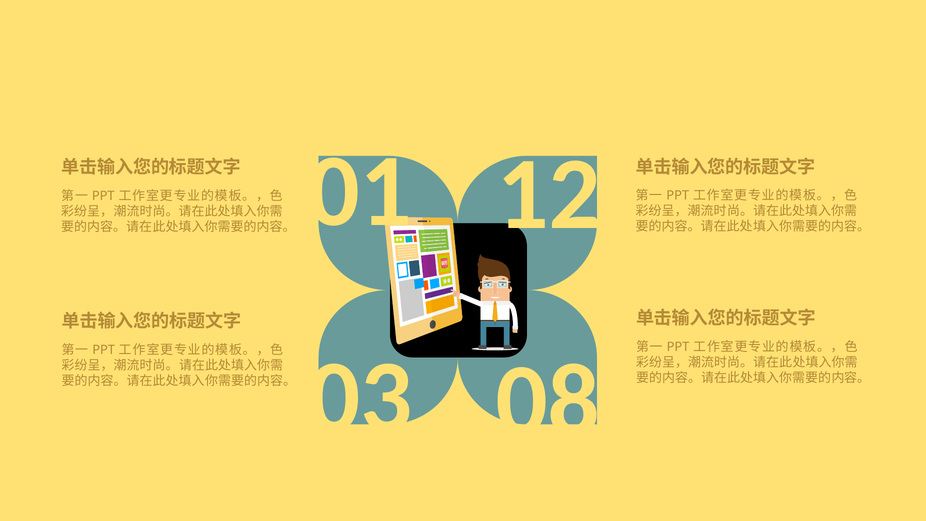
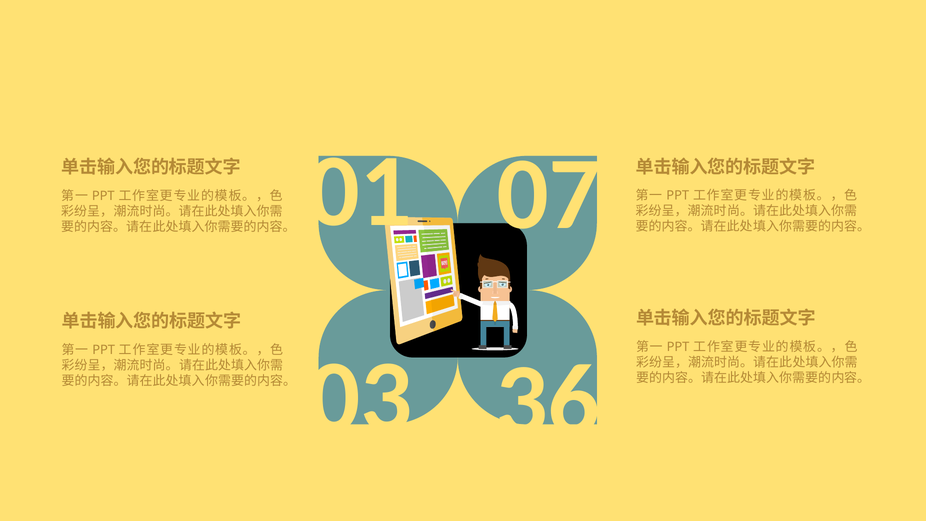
12: 12 -> 07 (549, 194)
08: 08 -> 36 (548, 401)
